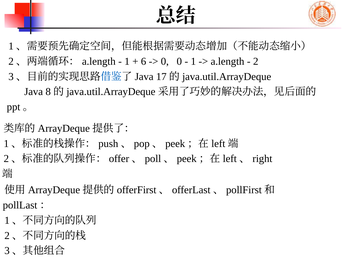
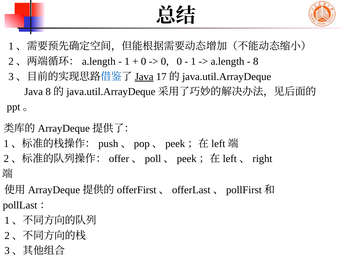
6: 6 -> 0 (144, 61)
2: 2 -> 8 (256, 61)
Java underline: none -> present (144, 77)
